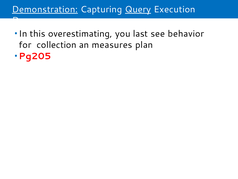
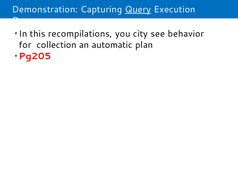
Demonstration underline: present -> none (45, 9)
overestimating: overestimating -> recompilations (80, 34)
last: last -> city (140, 34)
measures: measures -> automatic (112, 45)
